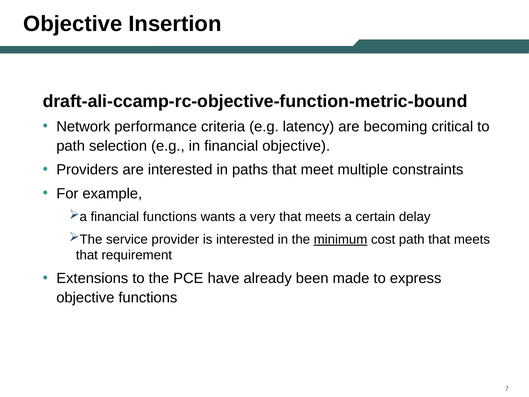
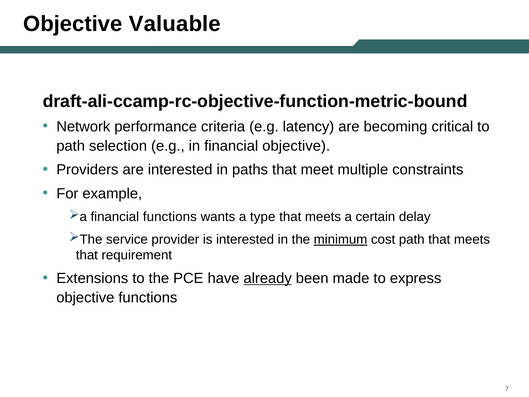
Insertion: Insertion -> Valuable (175, 24)
very: very -> type (263, 217)
already underline: none -> present (268, 278)
